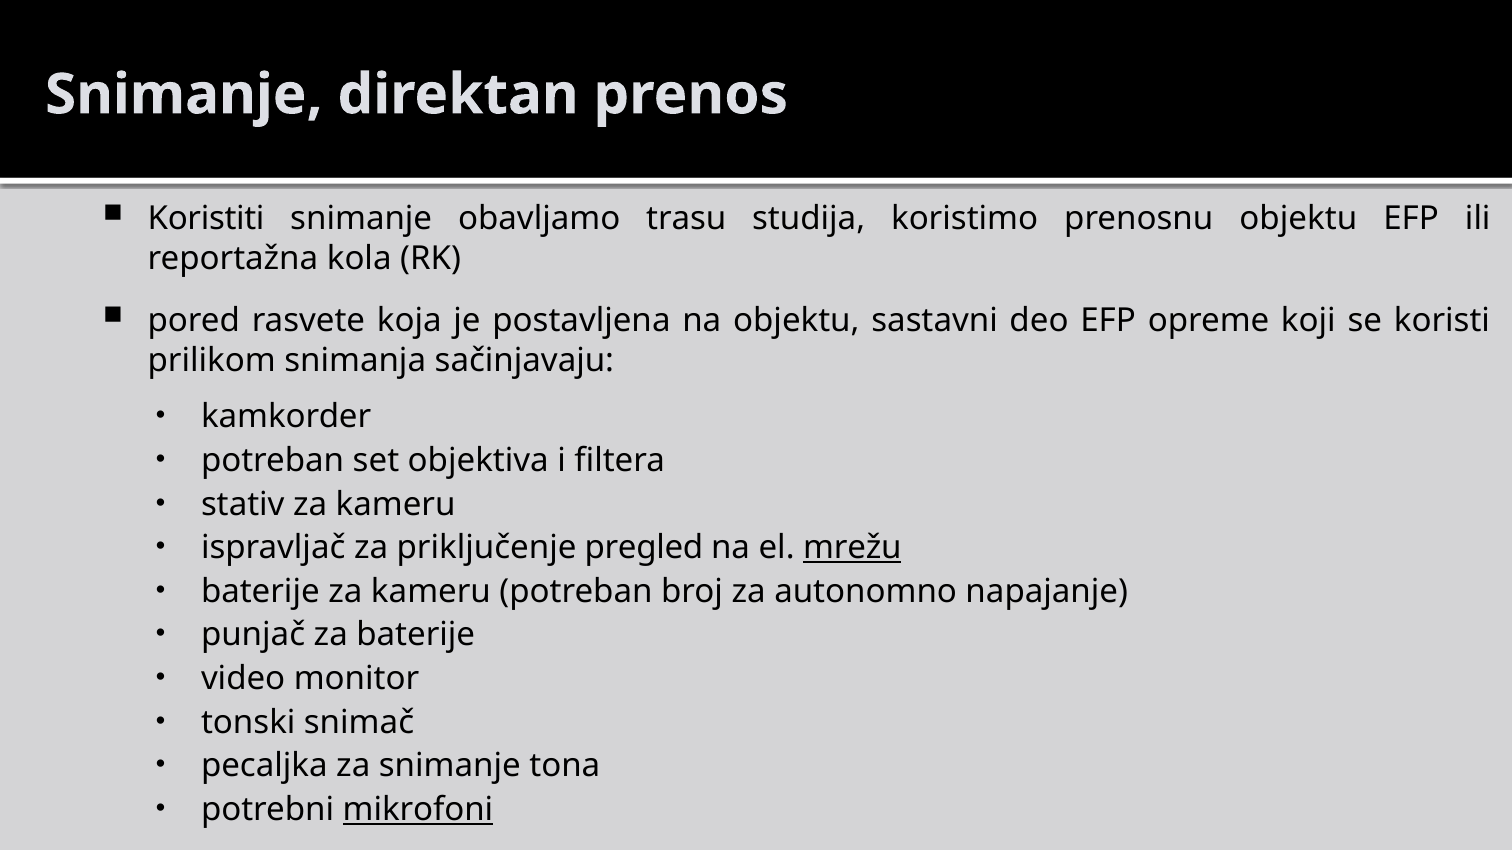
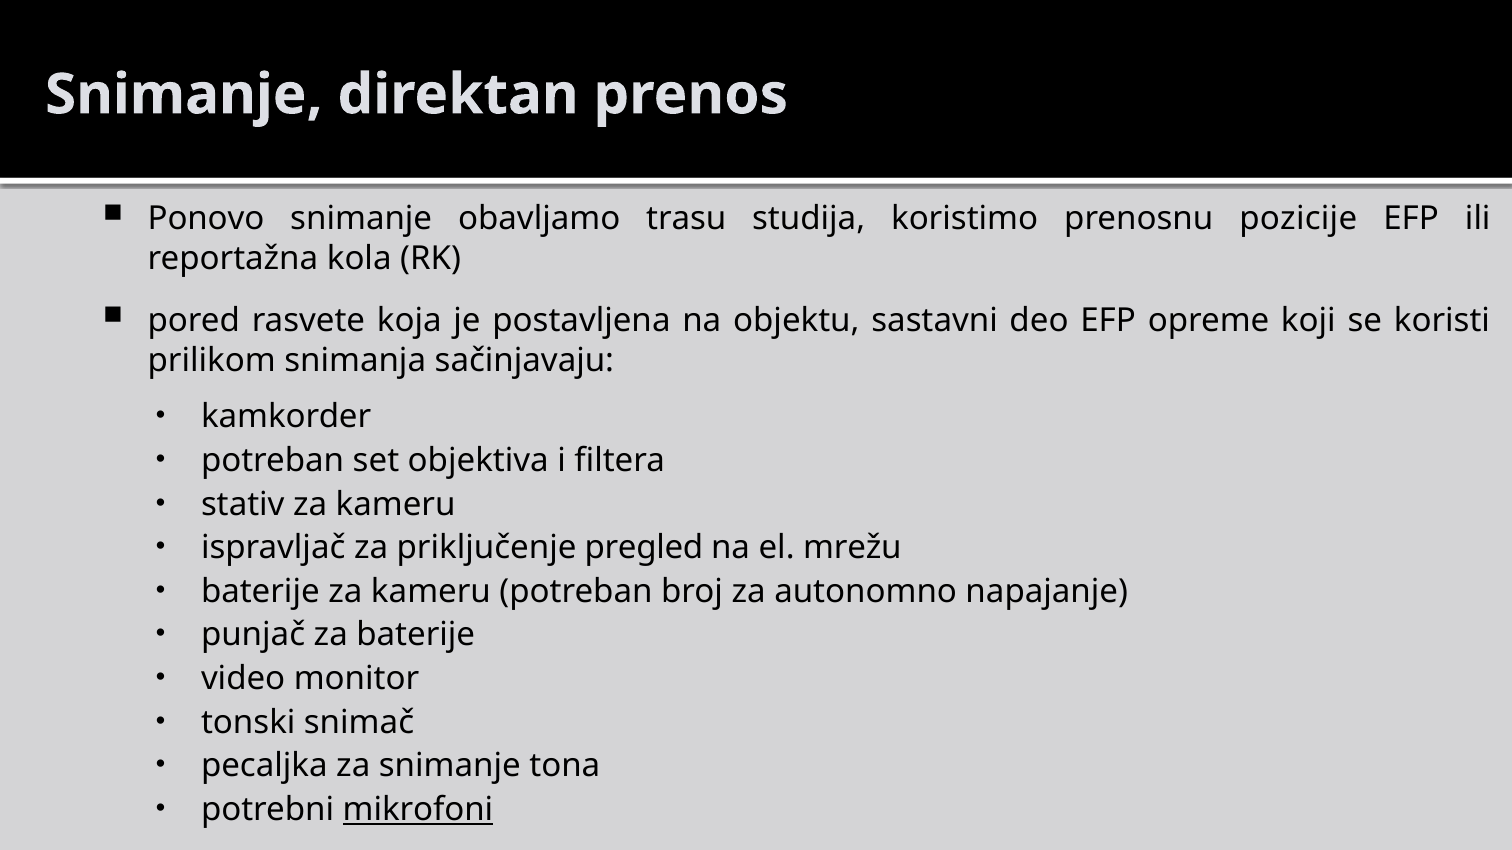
Koristiti: Koristiti -> Ponovo (206, 219)
prenosnu objektu: objektu -> pozicije (1298, 219)
mrežu underline: present -> none (852, 548)
